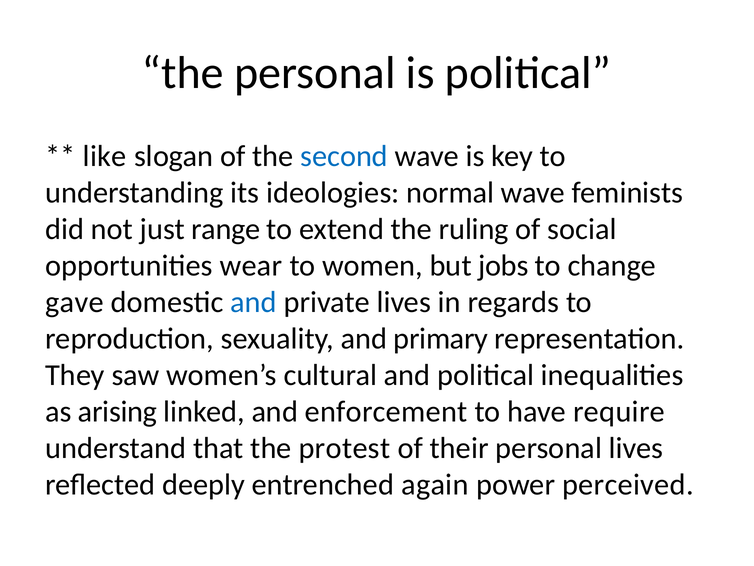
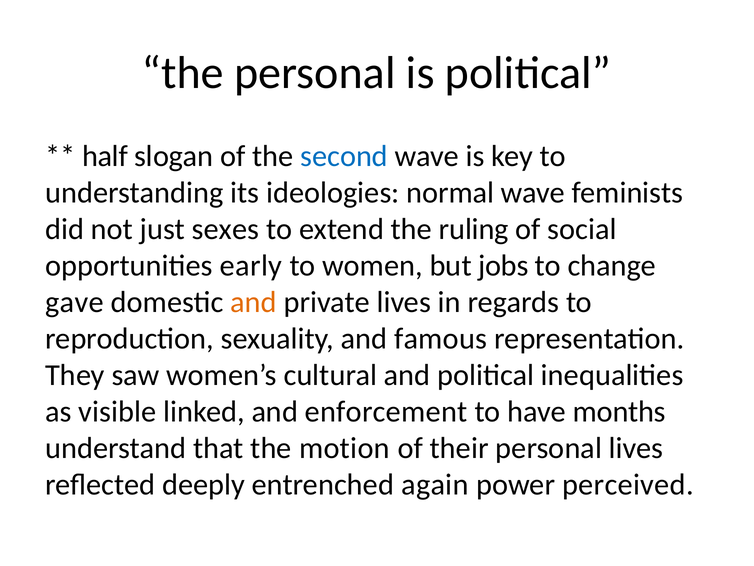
like: like -> half (105, 156)
range: range -> sexes (225, 229)
wear: wear -> early (251, 265)
and colour: blue -> orange (254, 302)
primary: primary -> famous (441, 338)
arising: arising -> visible (117, 411)
require: require -> months (619, 411)
protest: protest -> motion (344, 448)
